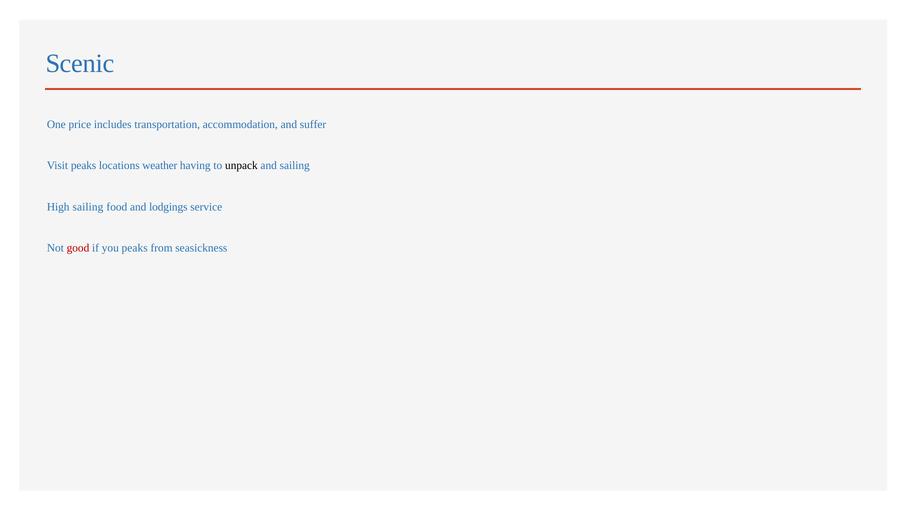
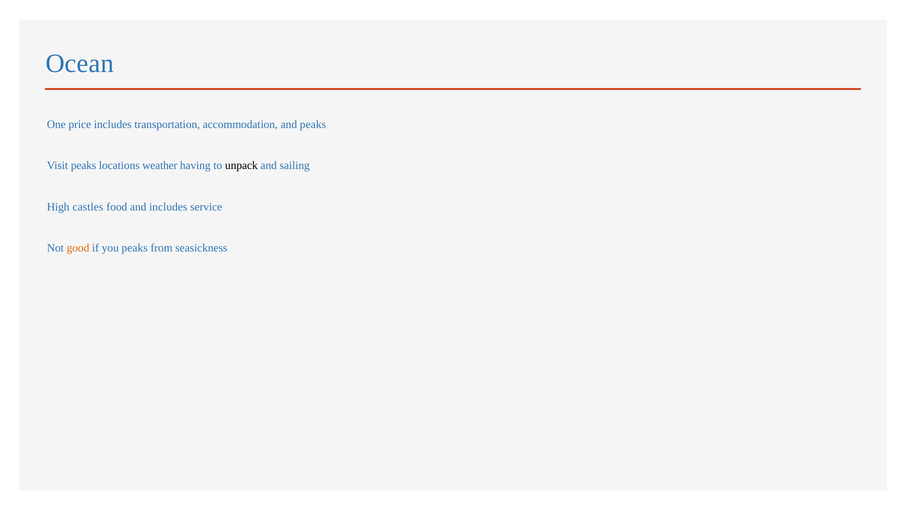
Scenic: Scenic -> Ocean (80, 63)
and suffer: suffer -> peaks (313, 124)
High sailing: sailing -> castles (88, 207)
and lodgings: lodgings -> includes (168, 207)
good colour: red -> orange (78, 248)
